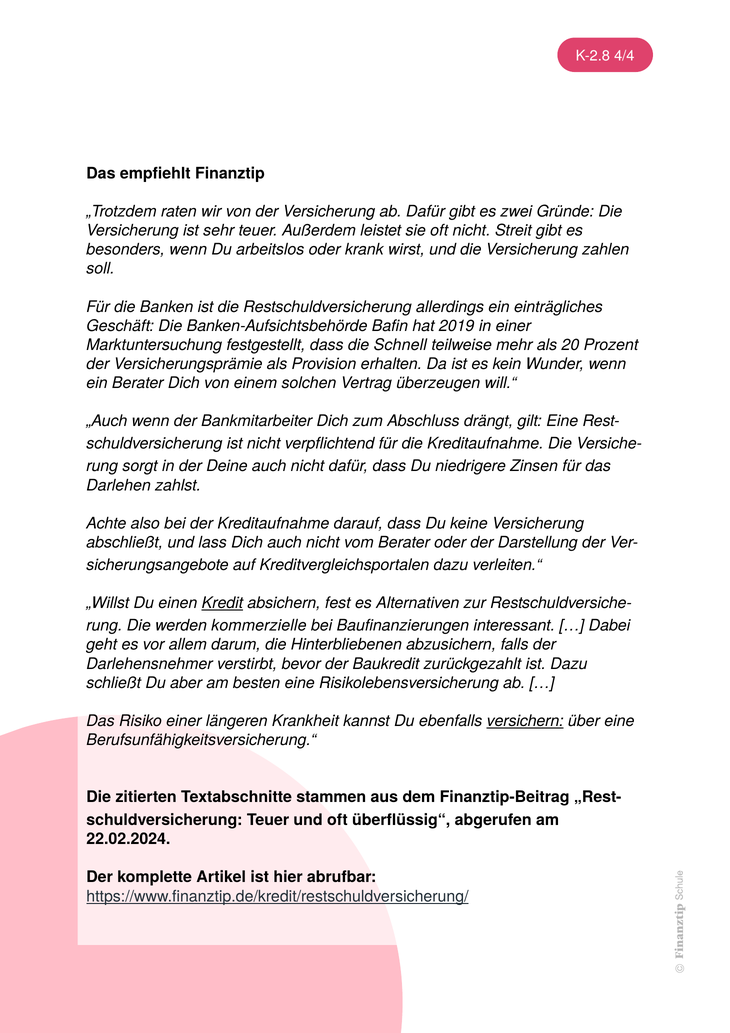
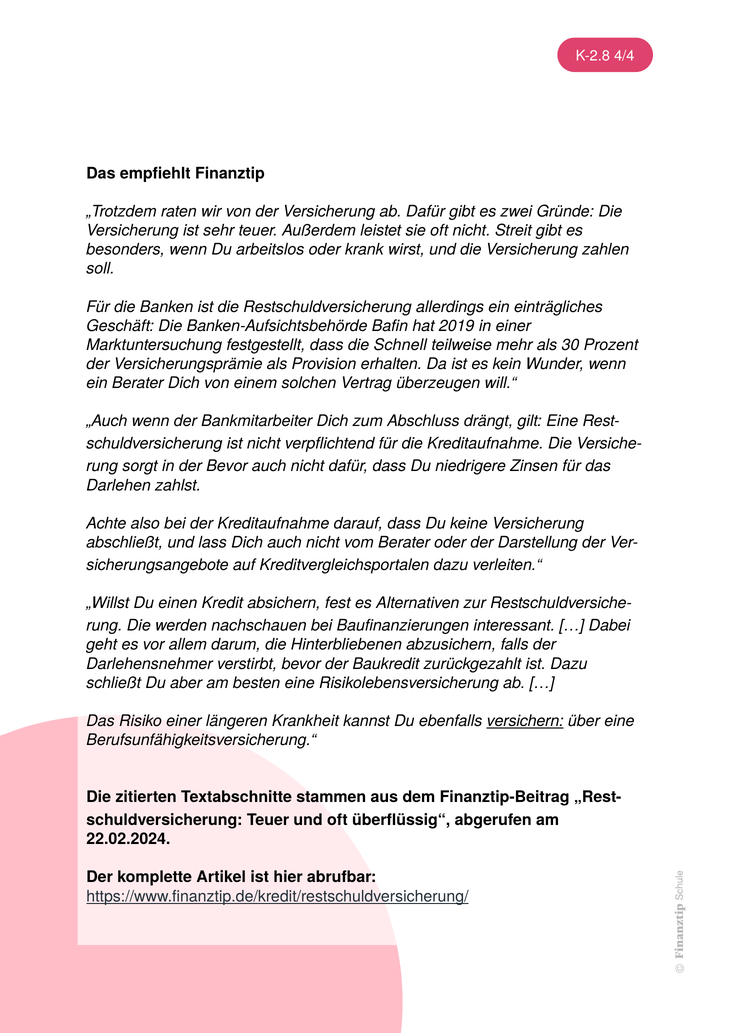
20: 20 -> 30 (570, 345)
der Deine: Deine -> Bevor (227, 466)
Kredit underline: present -> none (222, 603)
kommerzielle: kommerzielle -> nachschauen (259, 625)
